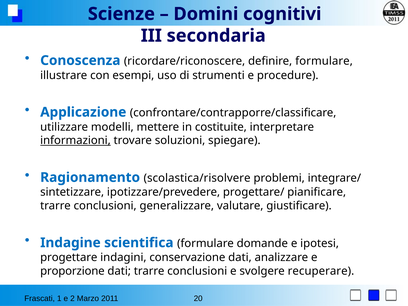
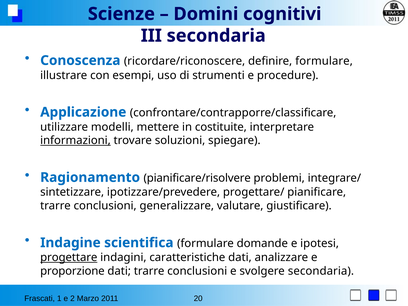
scolastica/risolvere: scolastica/risolvere -> pianificare/risolvere (197, 178)
progettare underline: none -> present (69, 258)
conservazione: conservazione -> caratteristiche (187, 258)
svolgere recuperare: recuperare -> secondaria (321, 271)
